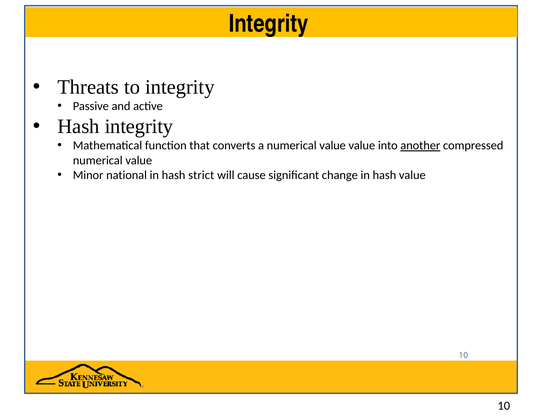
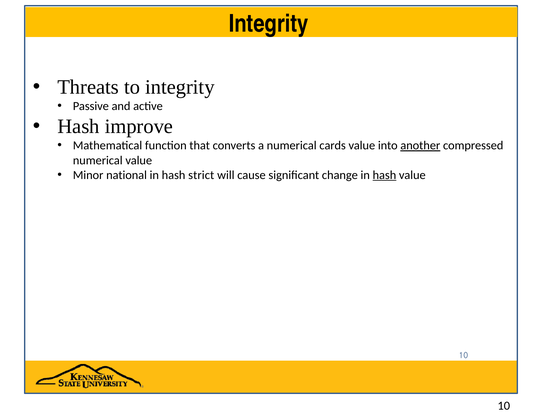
Hash integrity: integrity -> improve (139, 127)
a numerical value: value -> cards (333, 146)
hash underline: none -> present (384, 175)
